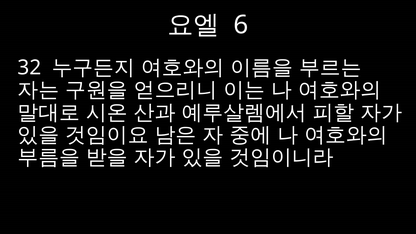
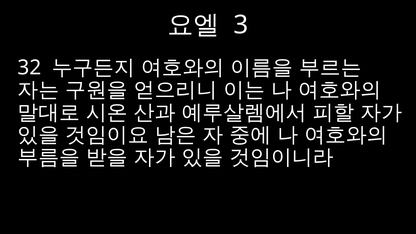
6: 6 -> 3 (241, 25)
